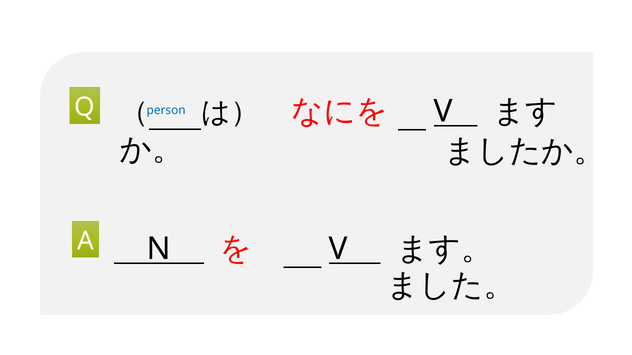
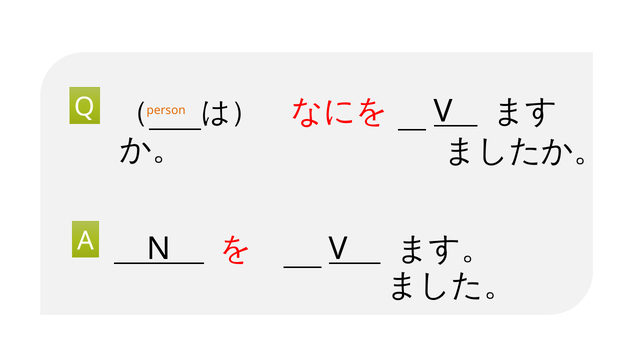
person colour: blue -> orange (166, 110)
